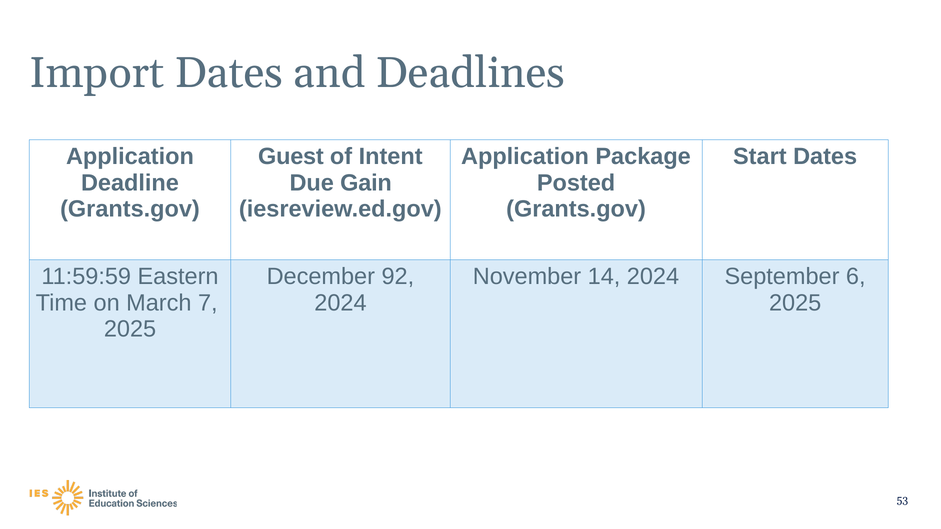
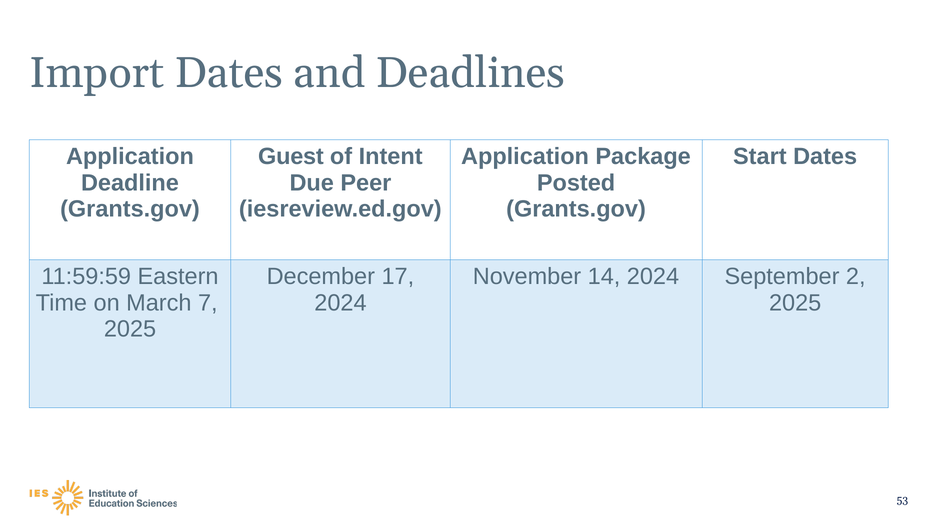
Gain: Gain -> Peer (366, 183)
92: 92 -> 17 (398, 277)
6: 6 -> 2 (856, 277)
